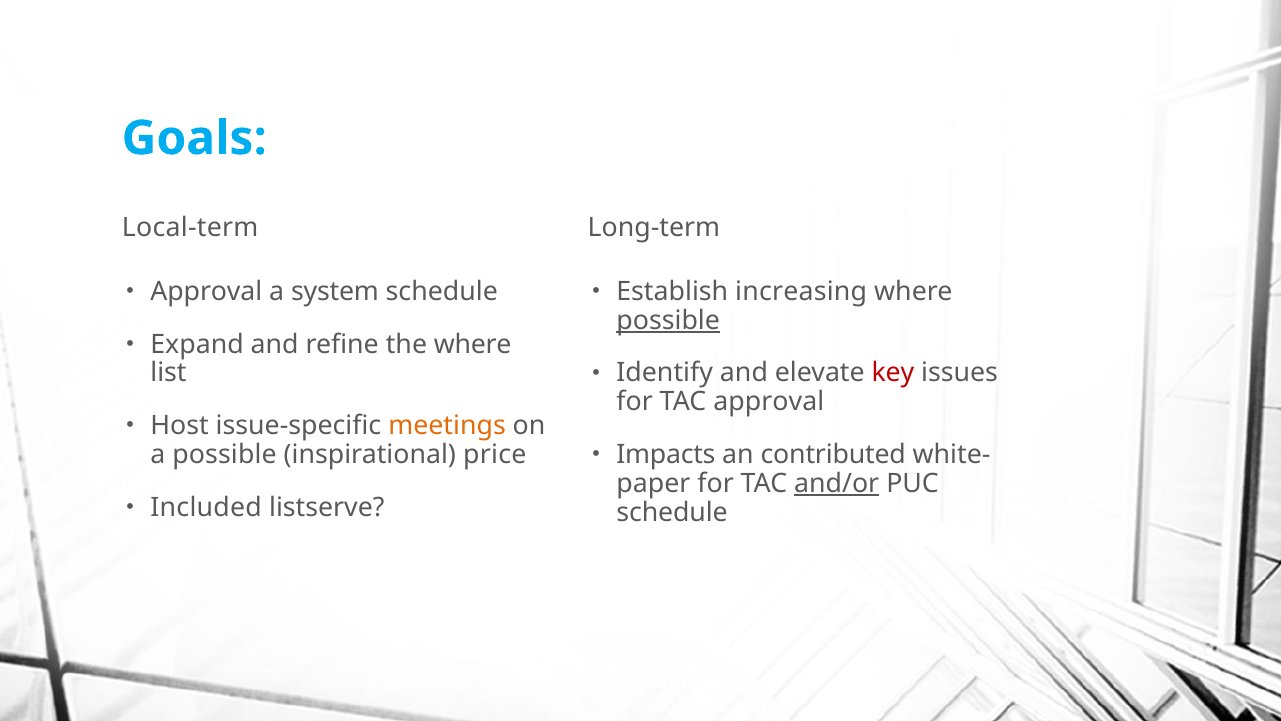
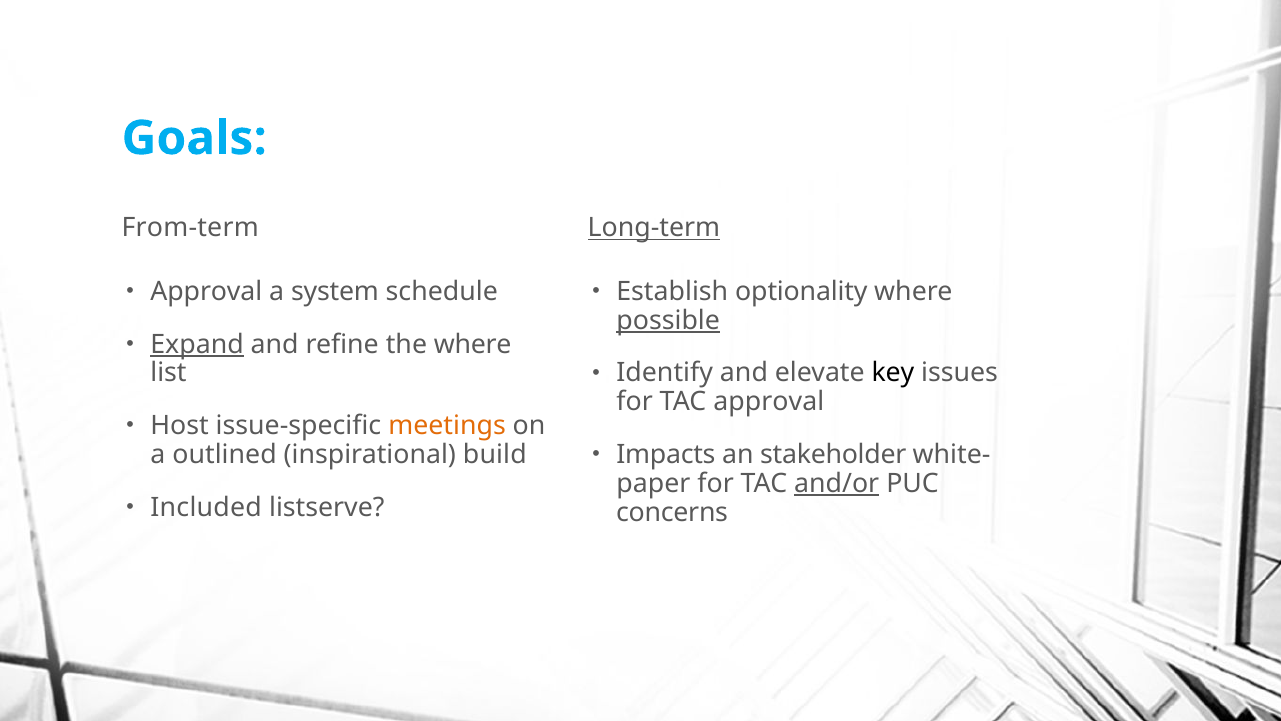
Local-term: Local-term -> From-term (190, 228)
Long-term underline: none -> present (654, 228)
increasing: increasing -> optionality (801, 291)
Expand underline: none -> present (197, 344)
key colour: red -> black (893, 373)
contributed: contributed -> stakeholder (833, 455)
a possible: possible -> outlined (225, 455)
price: price -> build (495, 455)
schedule: schedule -> concerns (672, 512)
